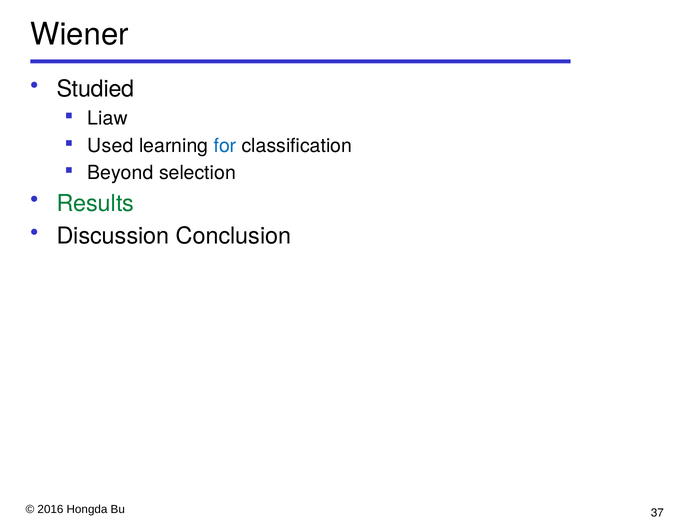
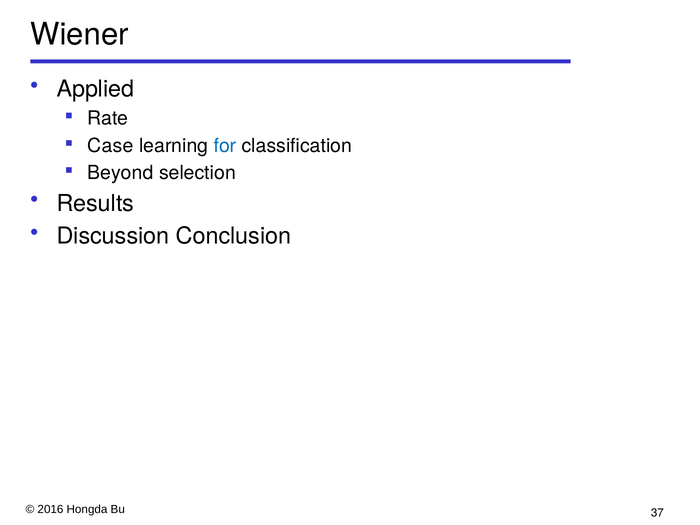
Studied: Studied -> Applied (95, 89)
Liaw: Liaw -> Rate (108, 118)
Used: Used -> Case (110, 146)
Results colour: green -> black (95, 203)
